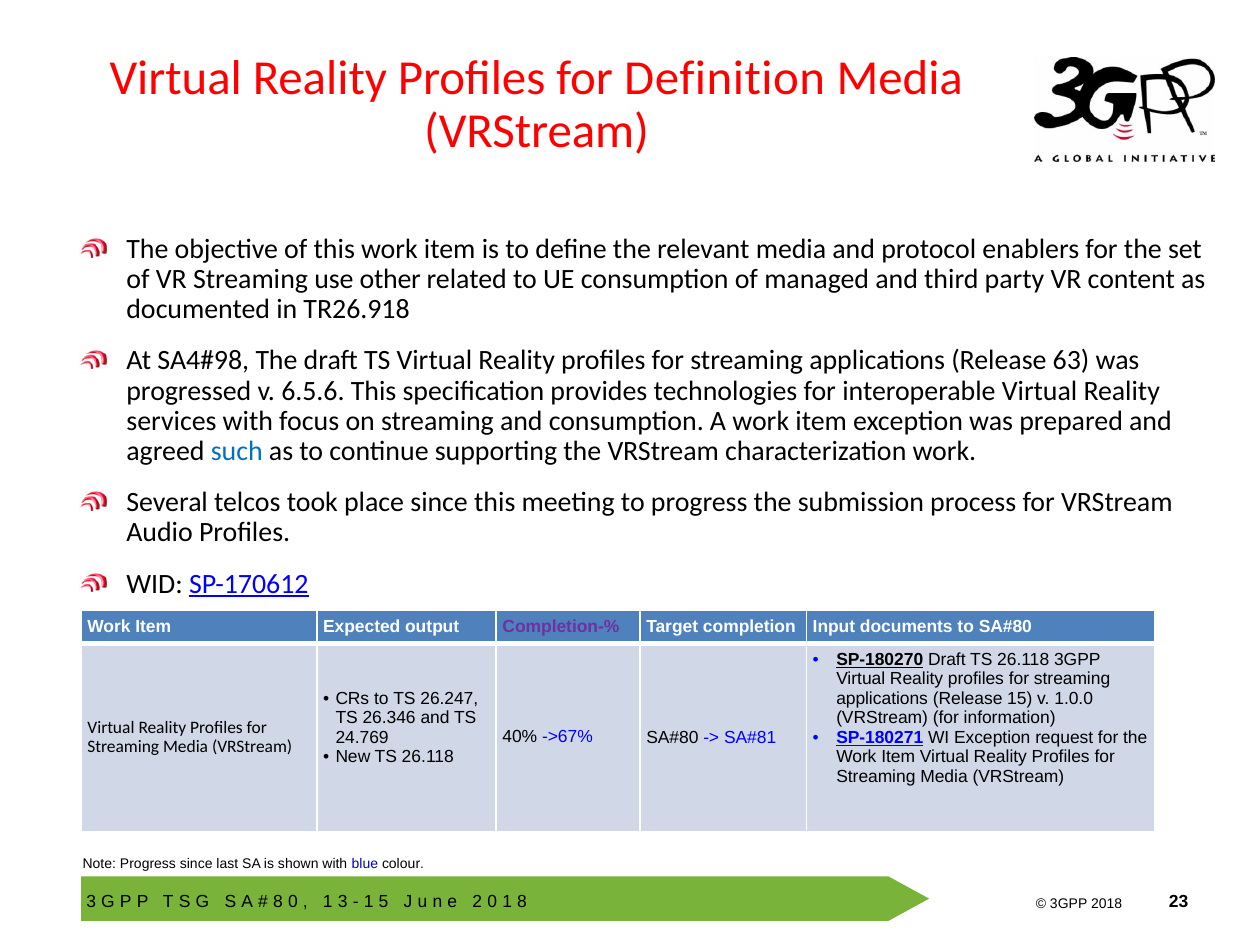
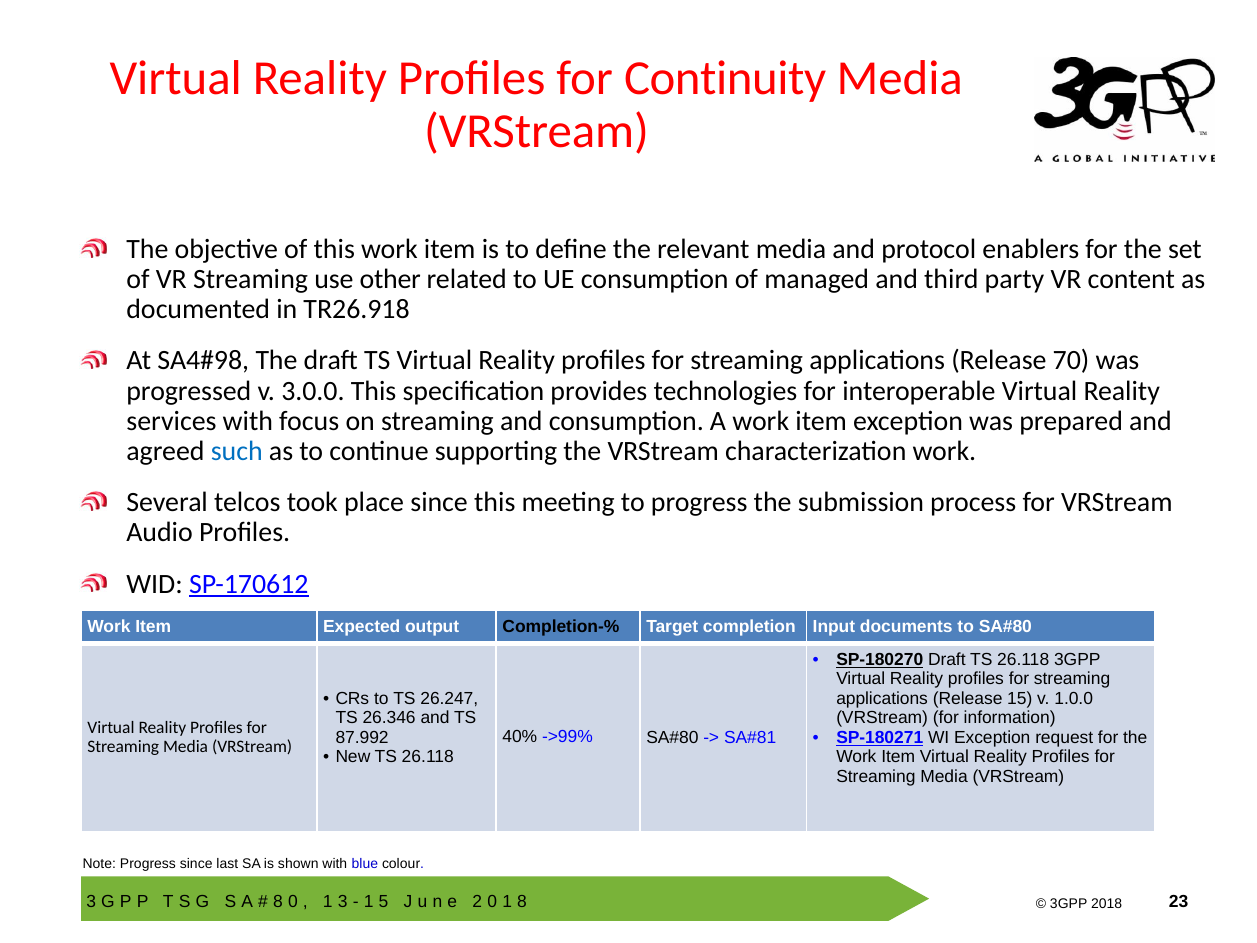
Definition: Definition -> Continuity (725, 78)
63: 63 -> 70 (1071, 361)
6.5.6: 6.5.6 -> 3.0.0 (313, 391)
Completion-% colour: purple -> black (561, 627)
->67%: ->67% -> ->99% (567, 737)
24.769: 24.769 -> 87.992 (362, 737)
